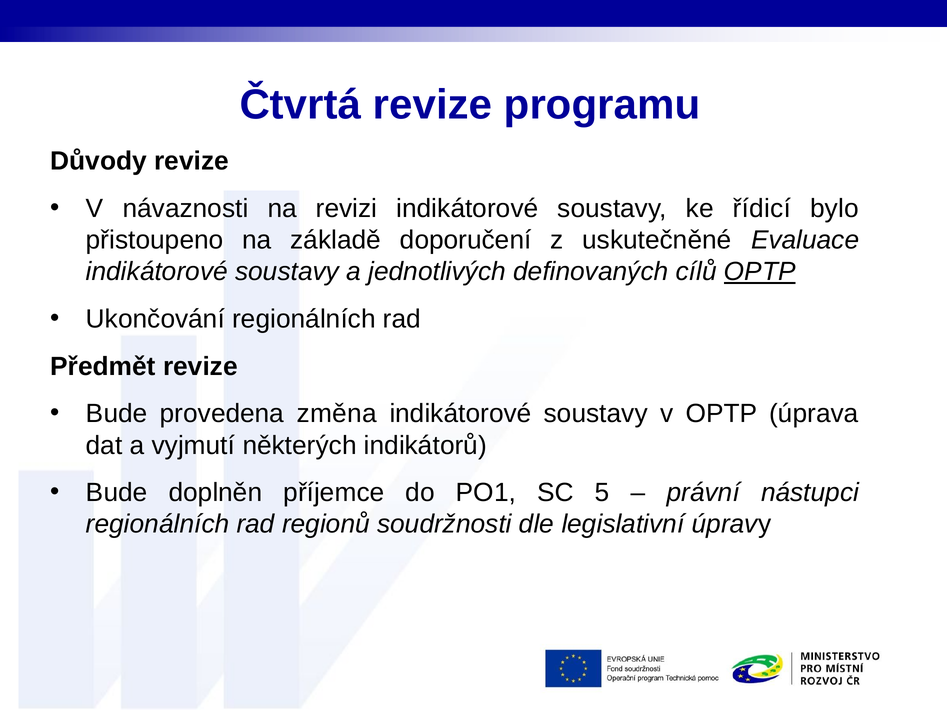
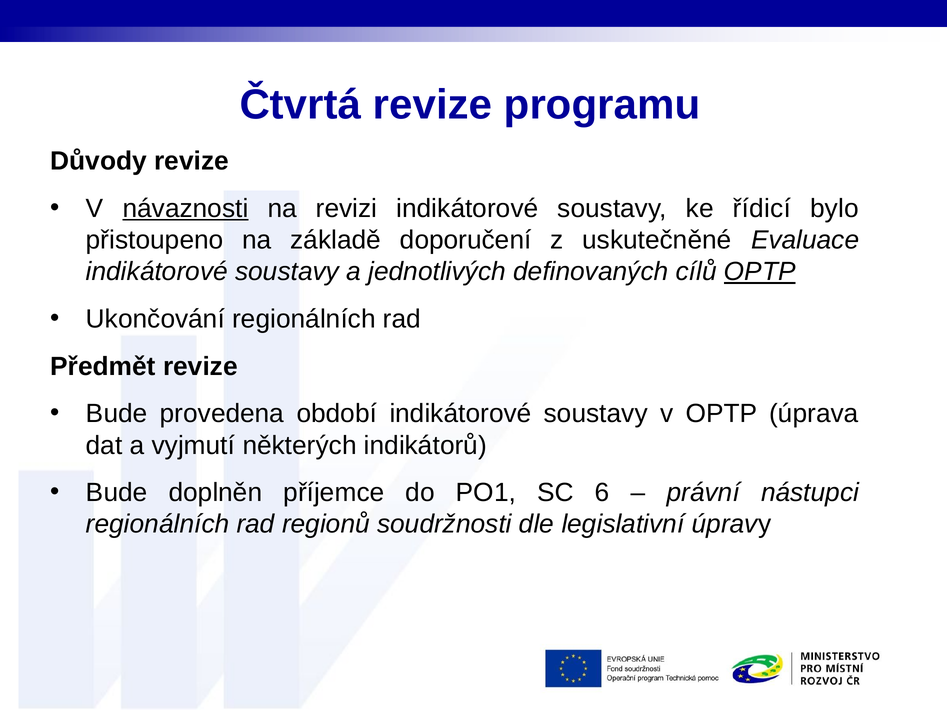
návaznosti underline: none -> present (186, 209)
změna: změna -> období (337, 414)
5: 5 -> 6 (602, 493)
